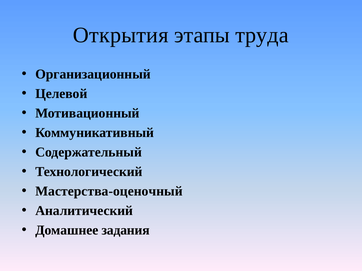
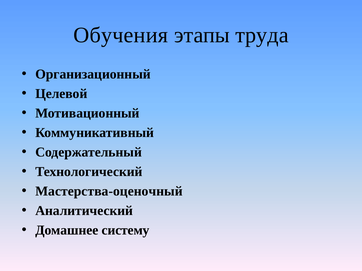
Открытия: Открытия -> Обучения (121, 35)
задания: задания -> систему (126, 230)
